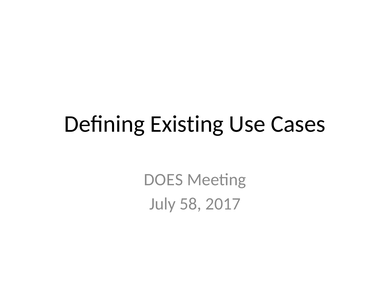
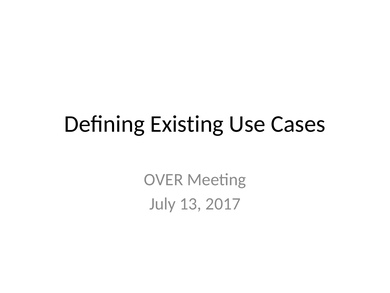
DOES: DOES -> OVER (163, 179)
58: 58 -> 13 (191, 204)
